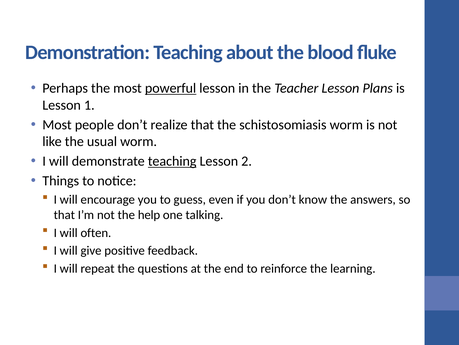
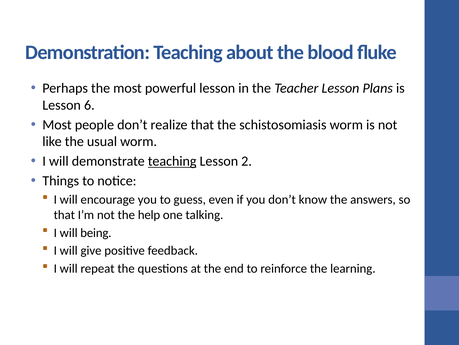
powerful underline: present -> none (171, 88)
1: 1 -> 6 (89, 105)
often: often -> being (96, 232)
